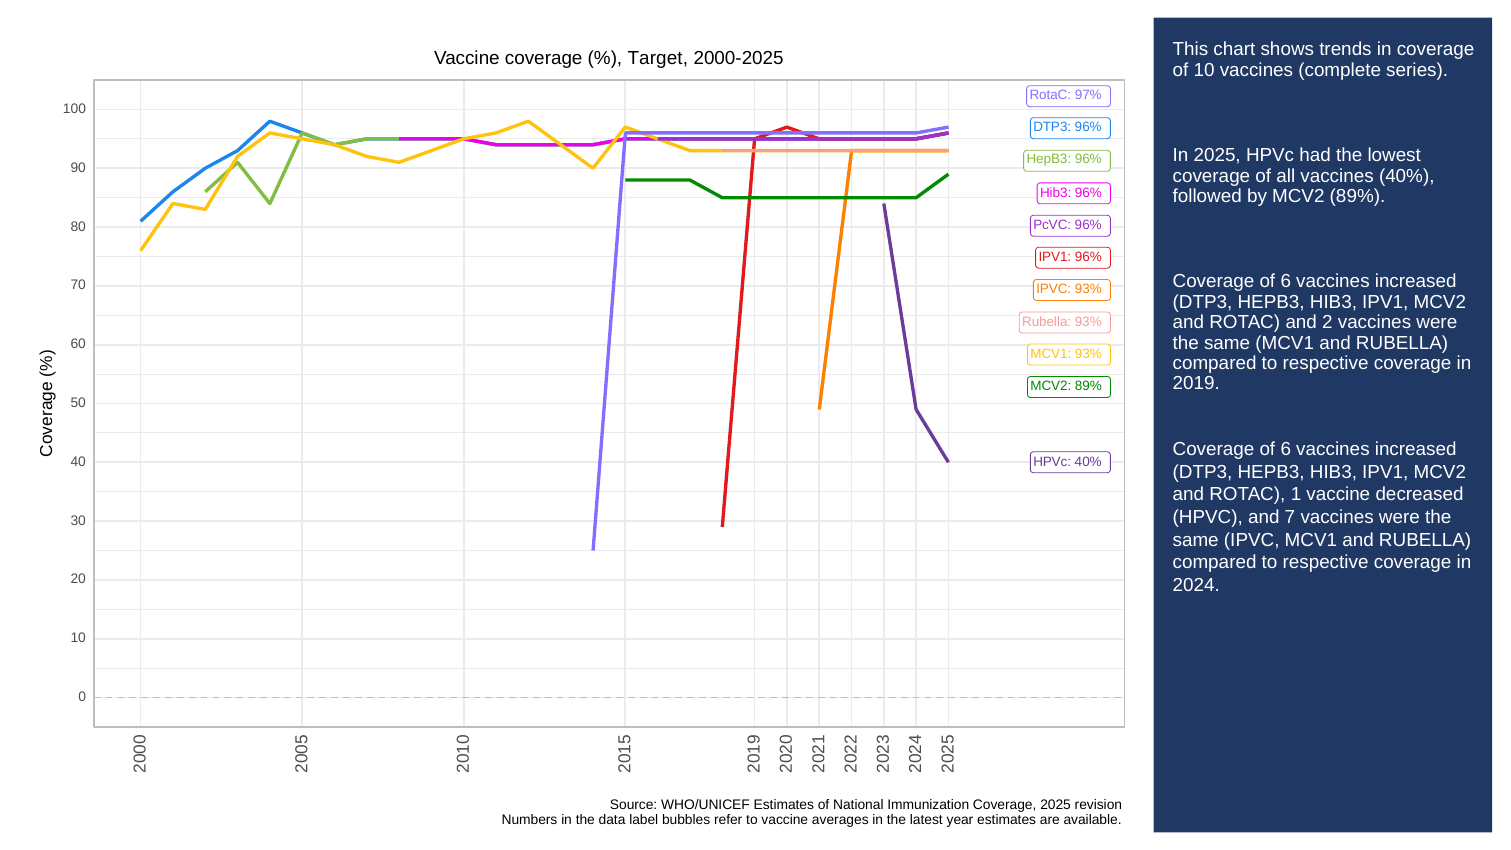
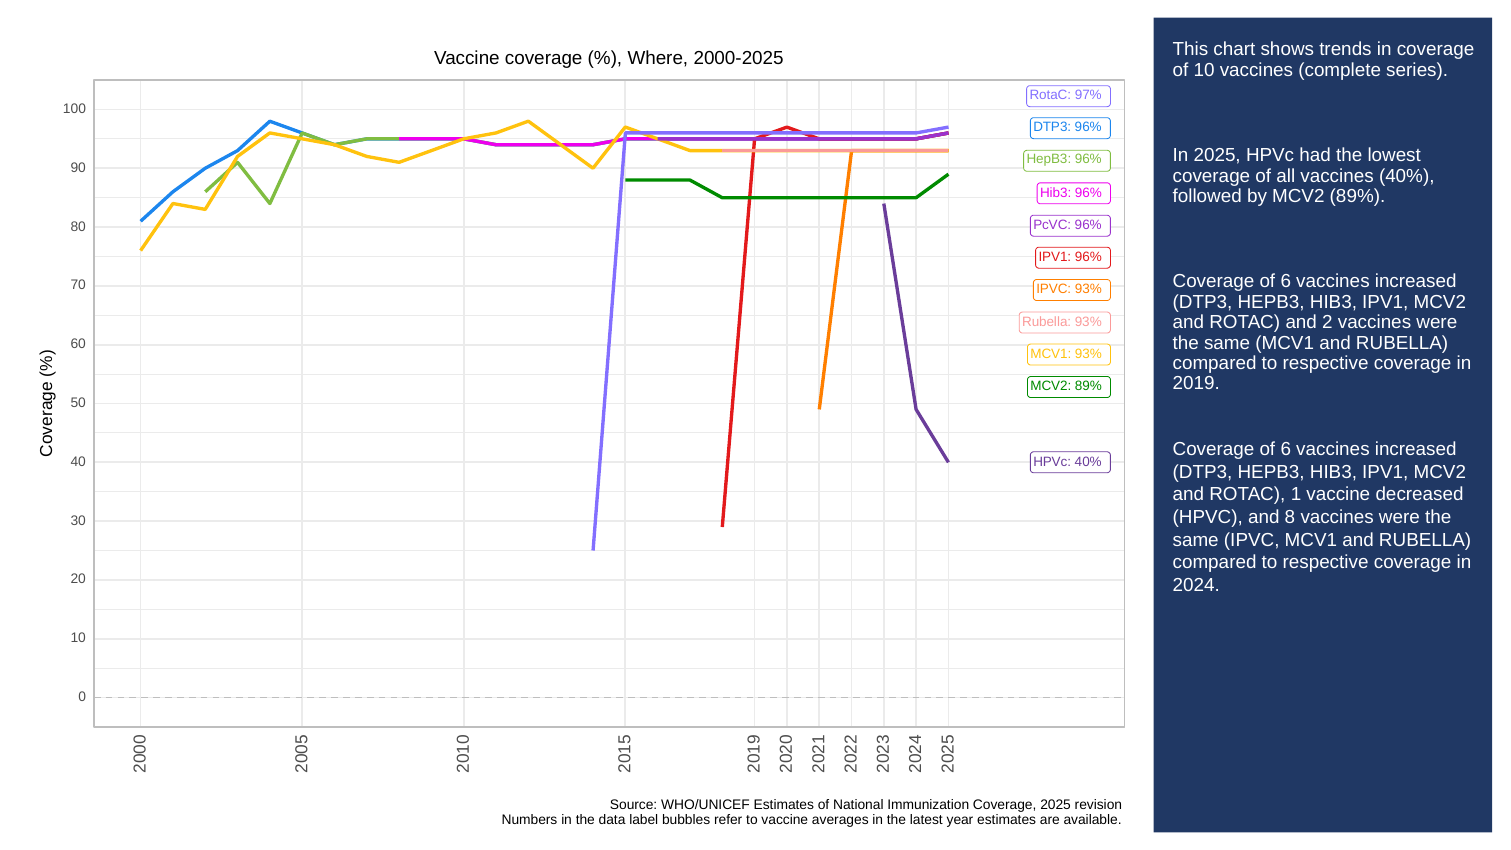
Target: Target -> Where (658, 58)
7: 7 -> 8 (1290, 517)
